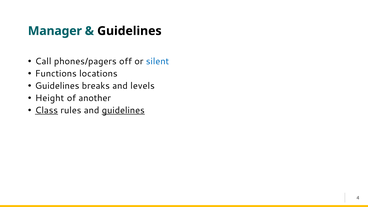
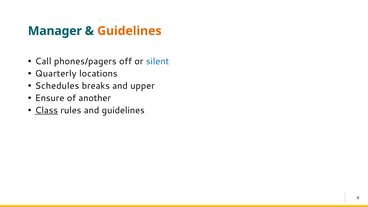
Guidelines colour: black -> orange (129, 31)
Functions: Functions -> Quarterly (56, 74)
Guidelines: Guidelines -> Schedules (57, 86)
levels: levels -> upper (143, 86)
Height: Height -> Ensure (50, 98)
guidelines underline: present -> none (123, 110)
